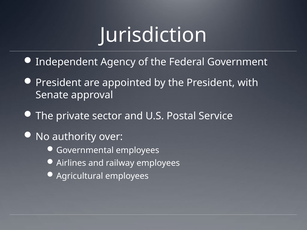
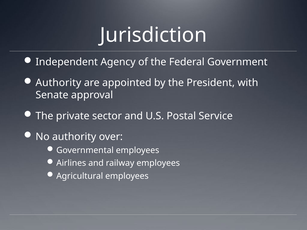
President: President -> Authority (58, 83)
